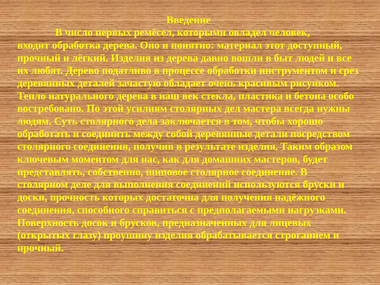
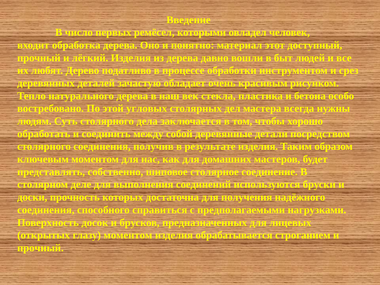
усилиям: усилиям -> угловых (147, 108)
глазу проушину: проушину -> моментом (128, 235)
